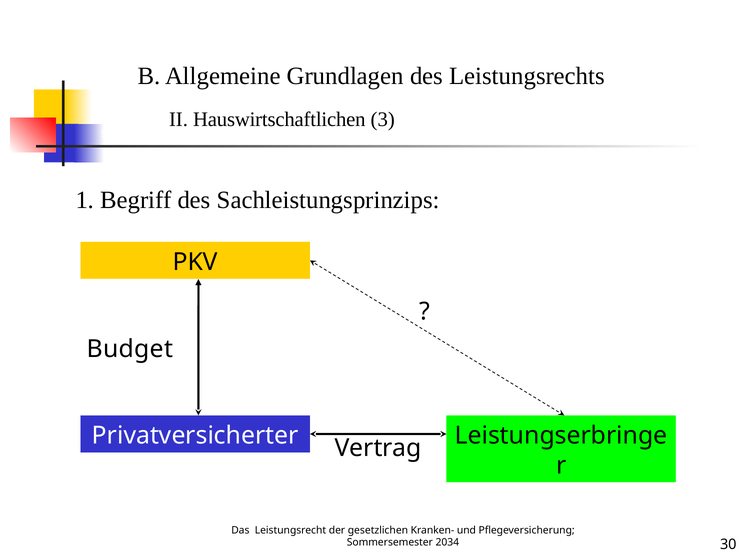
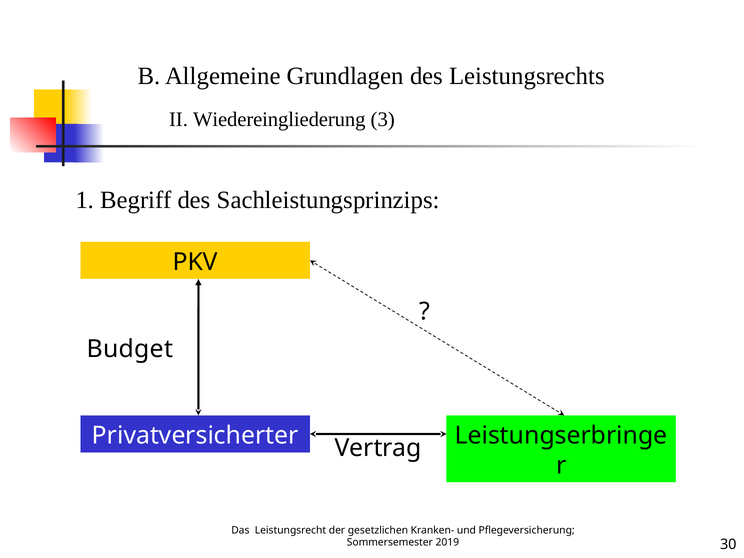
Hauswirtschaftlichen: Hauswirtschaftlichen -> Wiedereingliederung (279, 120)
2034: 2034 -> 2019 (447, 543)
